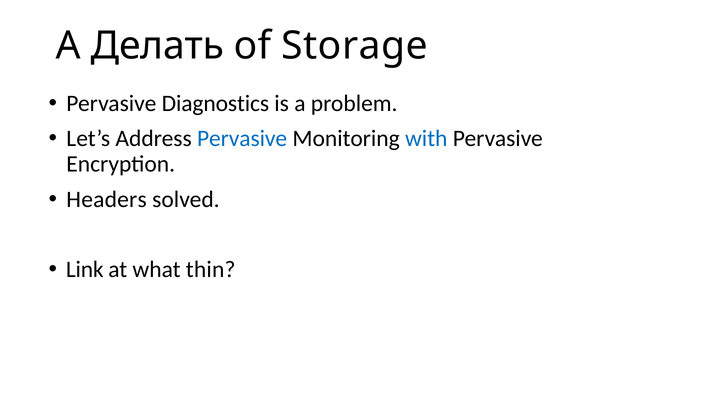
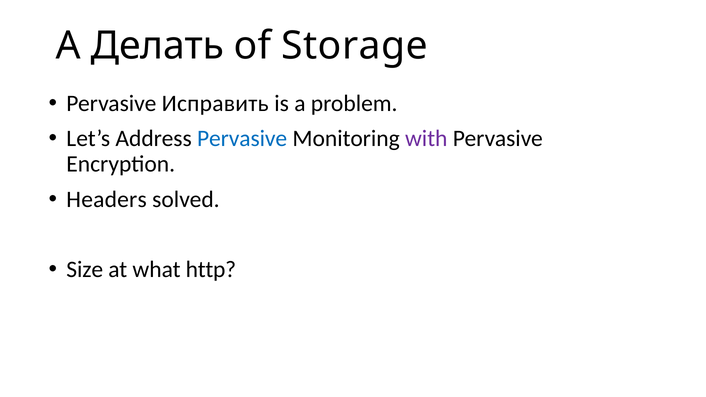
Diagnostics: Diagnostics -> Исправить (215, 103)
with colour: blue -> purple (426, 139)
Link: Link -> Size (85, 270)
thin: thin -> http (211, 270)
